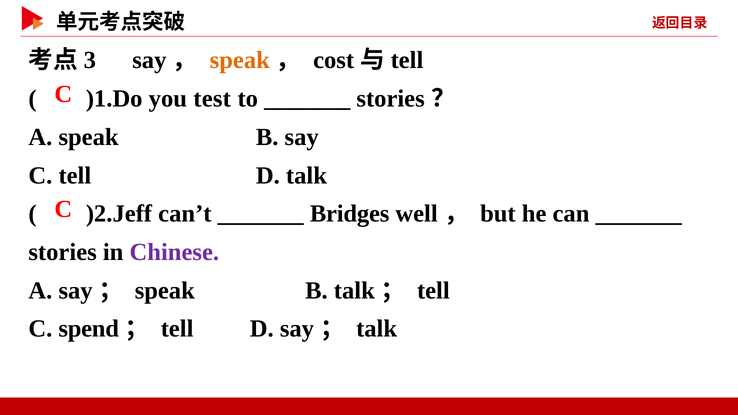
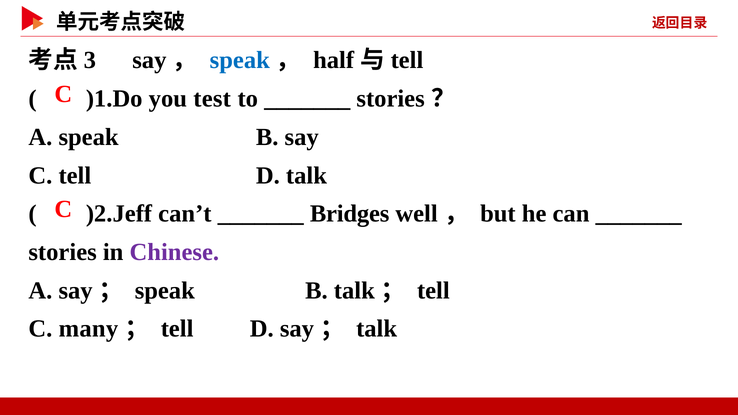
speak colour: orange -> blue (240, 60)
cost: cost -> half (334, 60)
spend: spend -> many (88, 329)
